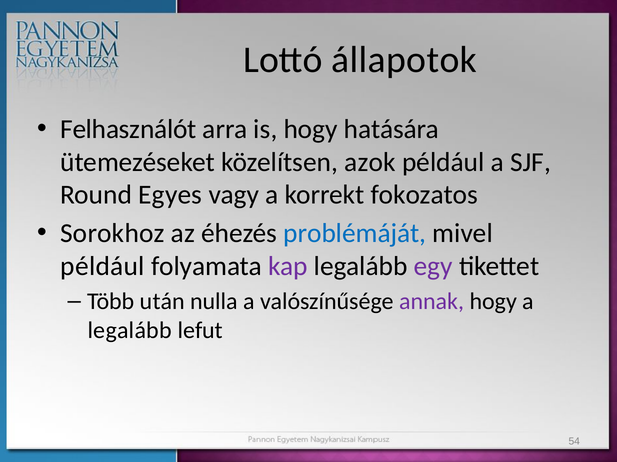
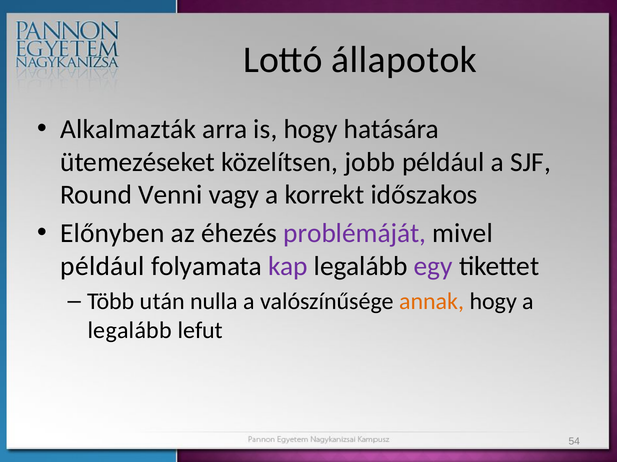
Felhasználót: Felhasználót -> Alkalmazták (128, 129)
azok: azok -> jobb (370, 162)
Egyes: Egyes -> Venni (170, 195)
fokozatos: fokozatos -> időszakos (424, 195)
Sorokhoz: Sorokhoz -> Előnyben (112, 234)
problémáját colour: blue -> purple (355, 234)
annak colour: purple -> orange (432, 302)
